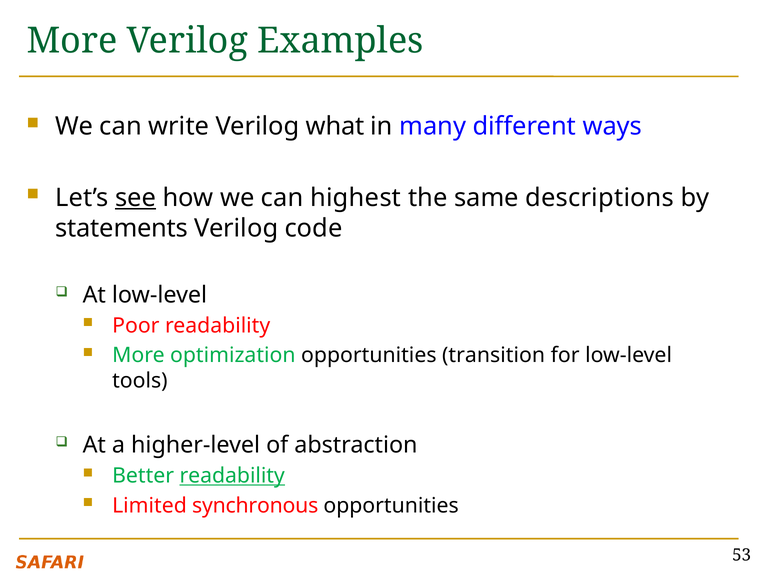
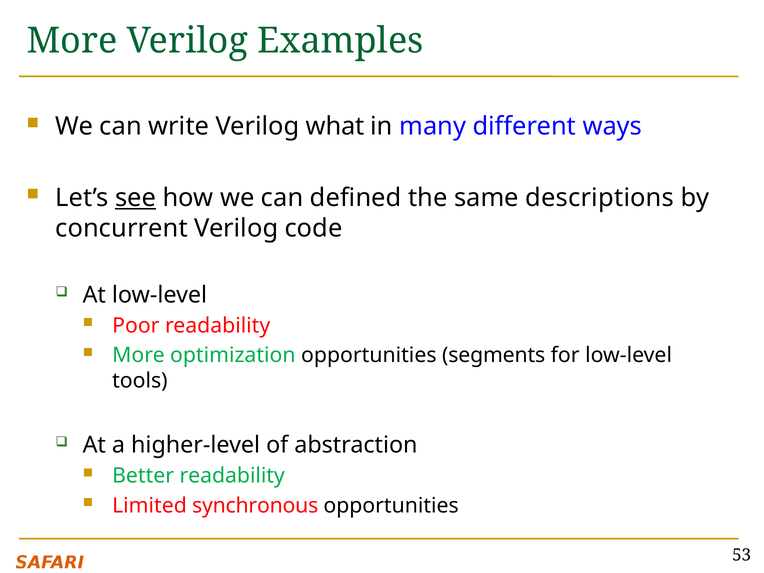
highest: highest -> defined (356, 198)
statements: statements -> concurrent (122, 228)
transition: transition -> segments (494, 355)
readability underline: present -> none (232, 476)
